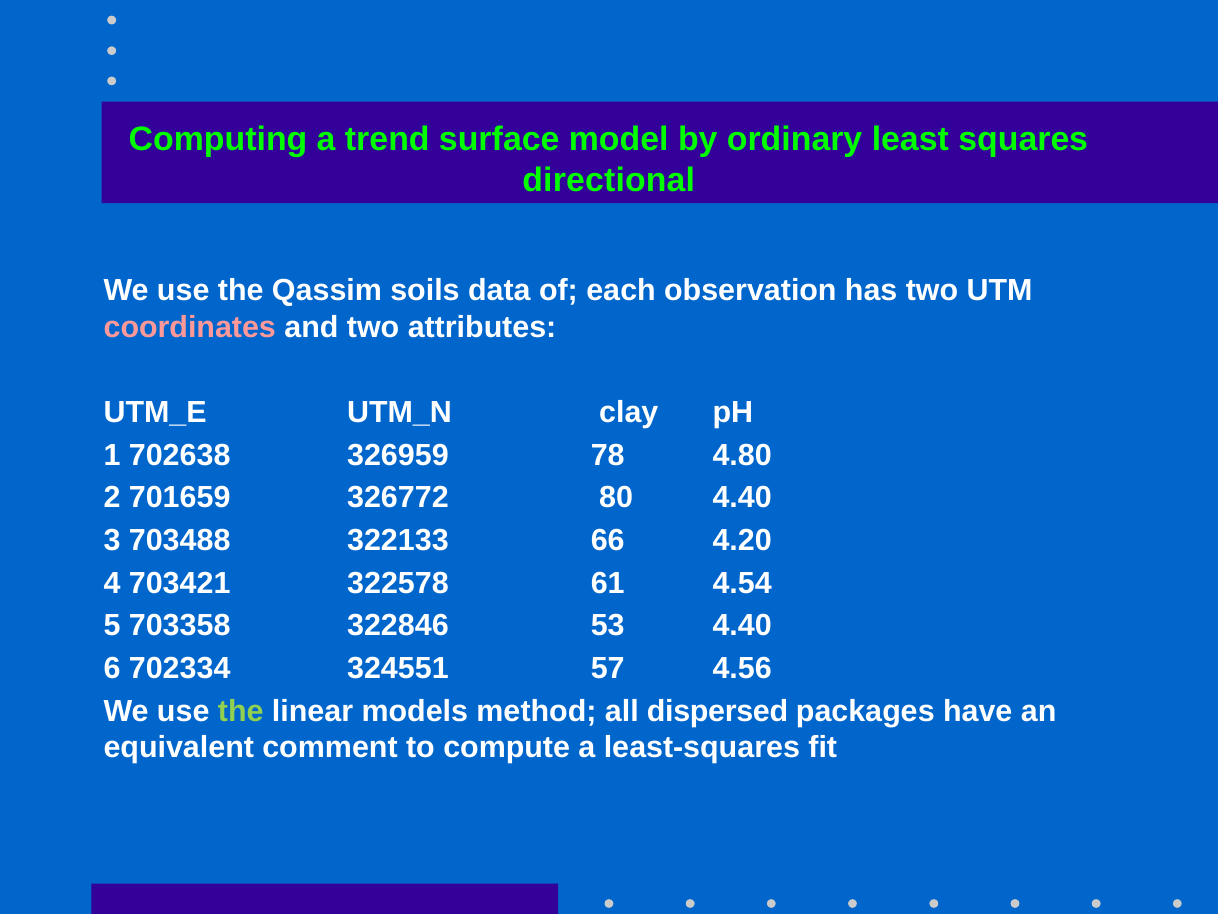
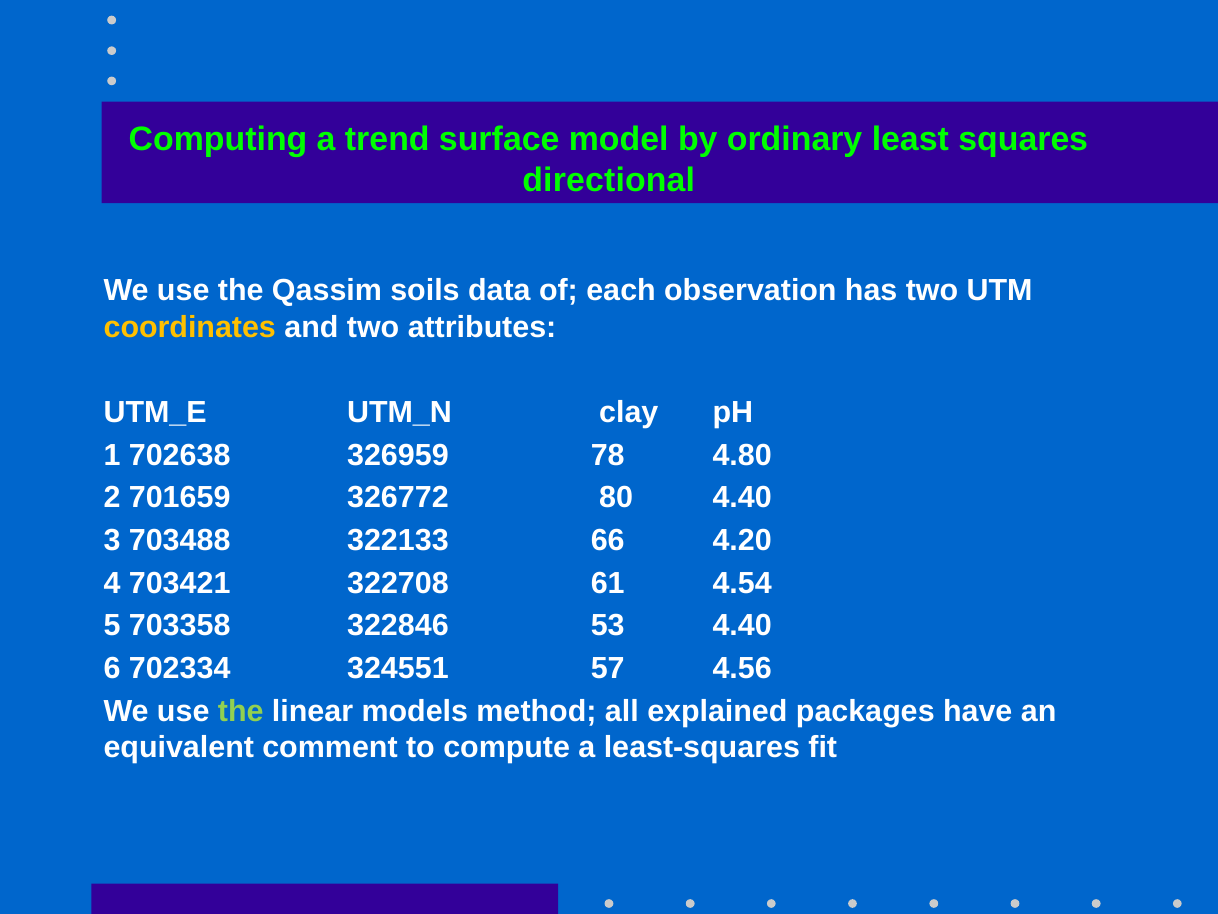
coordinates colour: pink -> yellow (190, 327)
322578: 322578 -> 322708 (398, 583)
dispersed: dispersed -> explained (717, 711)
